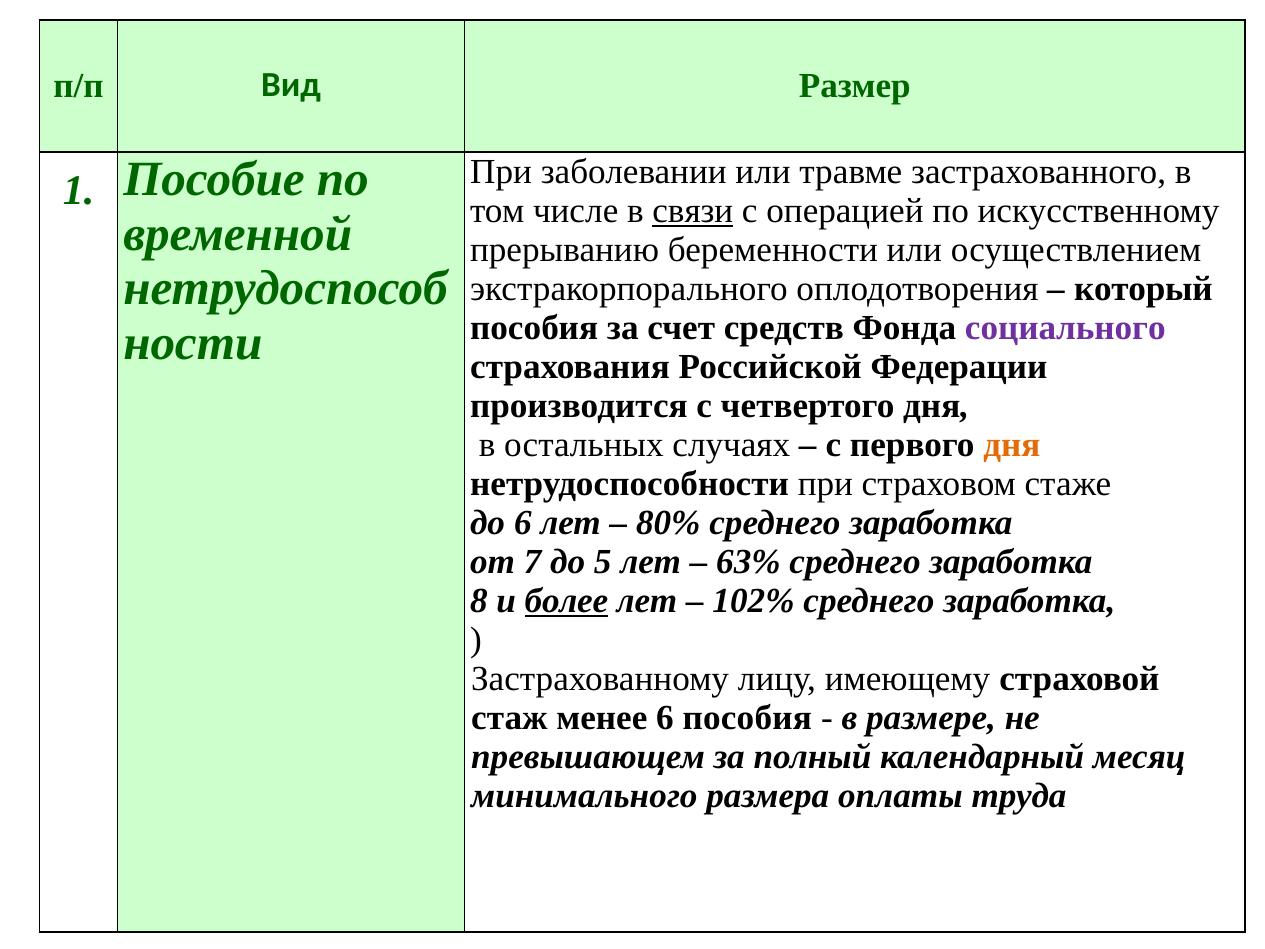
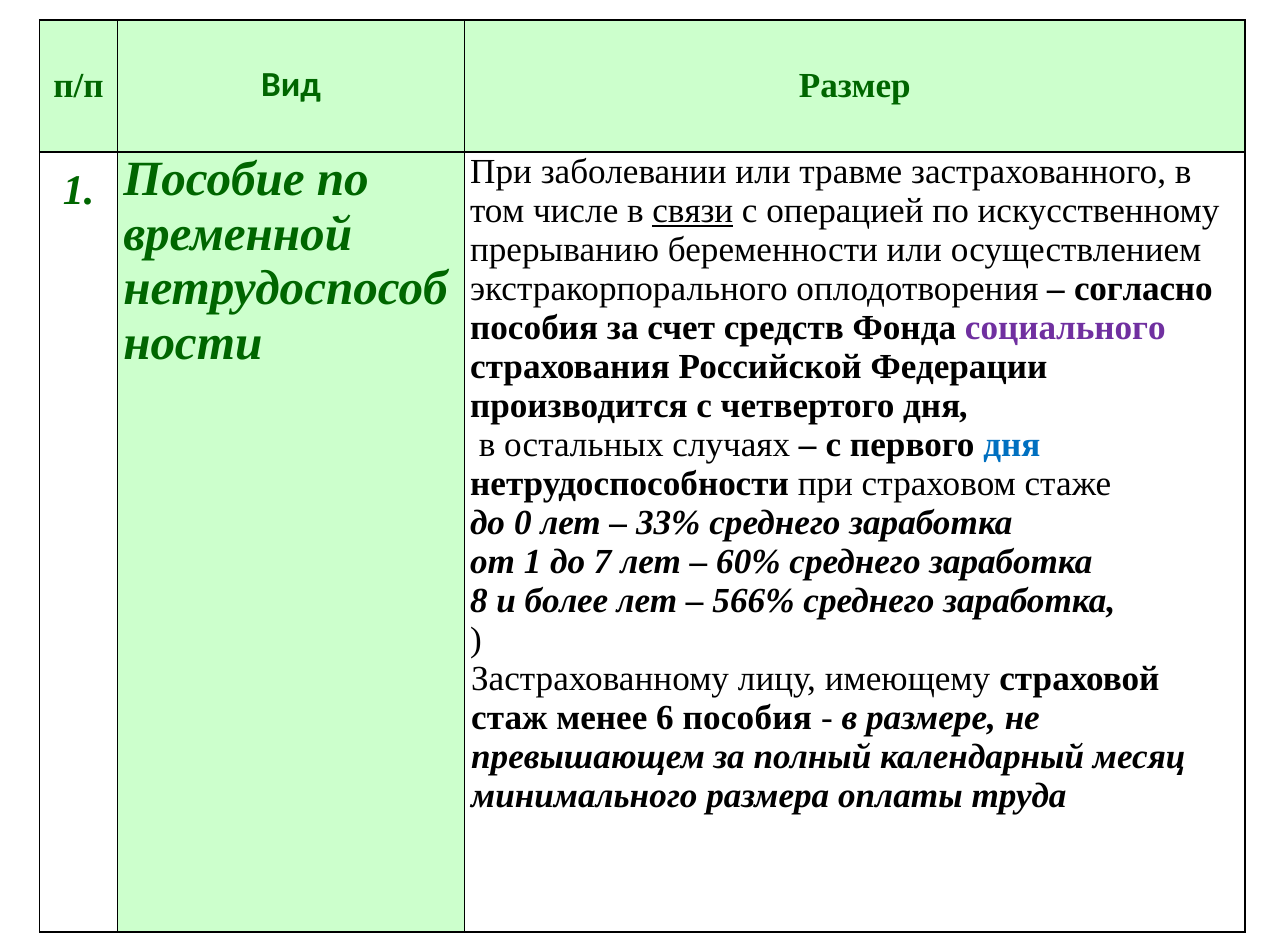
который: который -> согласно (1143, 289)
дня colour: orange -> blue (1012, 445)
до 6: 6 -> 0 (523, 523)
80%: 80% -> 33% (668, 523)
от 7: 7 -> 1 (533, 562)
5: 5 -> 7 (603, 562)
63%: 63% -> 60% (748, 562)
более underline: present -> none (566, 601)
102%: 102% -> 566% (754, 601)
